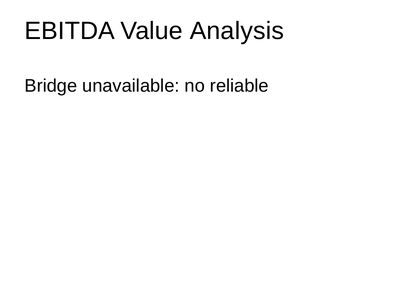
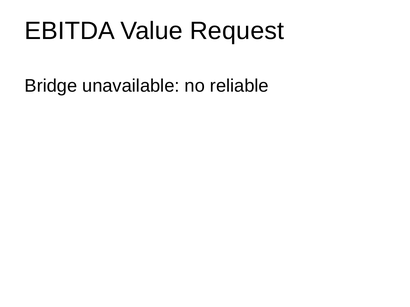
Analysis: Analysis -> Request (237, 31)
